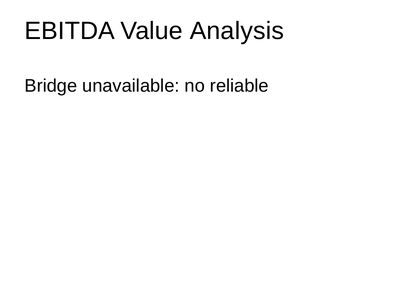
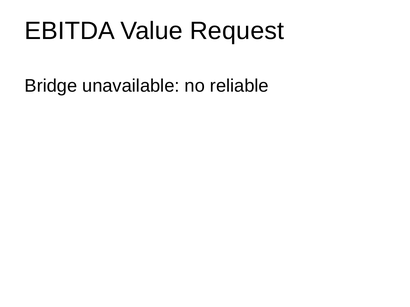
Analysis: Analysis -> Request (237, 31)
